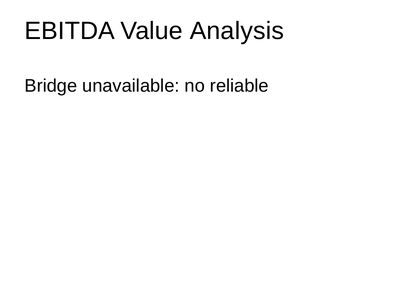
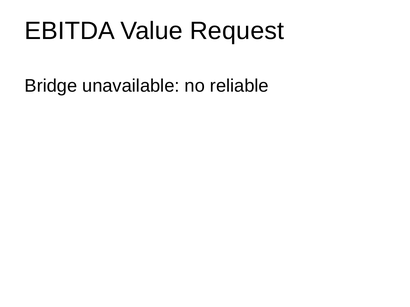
Analysis: Analysis -> Request (237, 31)
